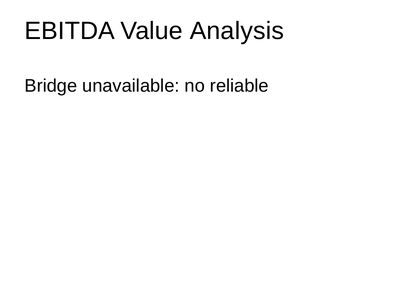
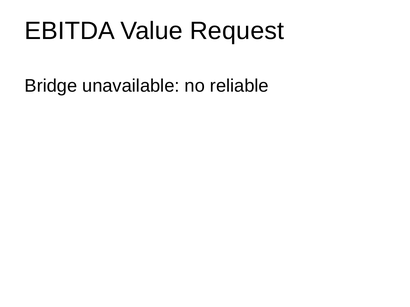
Analysis: Analysis -> Request (237, 31)
